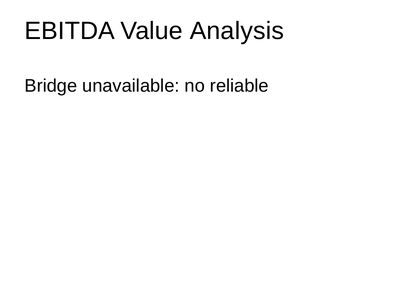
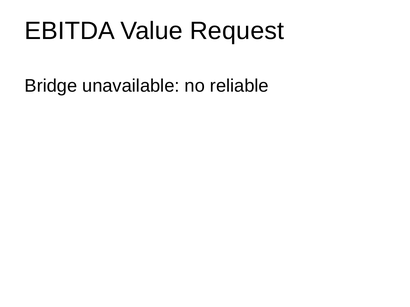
Analysis: Analysis -> Request (237, 31)
